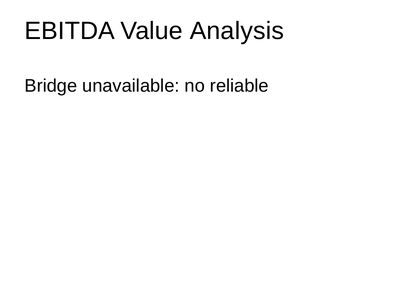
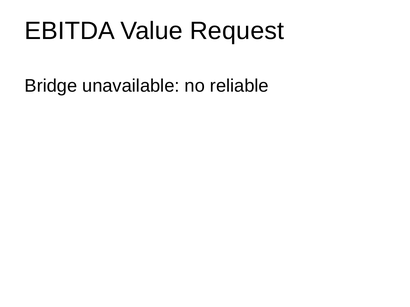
Analysis: Analysis -> Request (237, 31)
